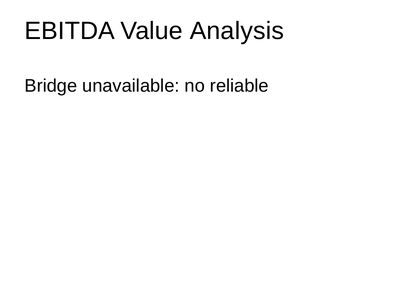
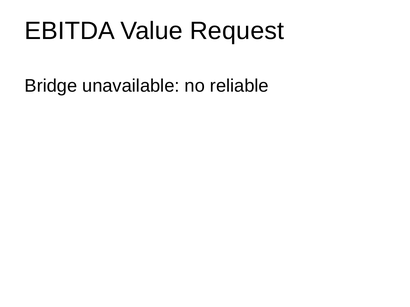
Analysis: Analysis -> Request (237, 31)
